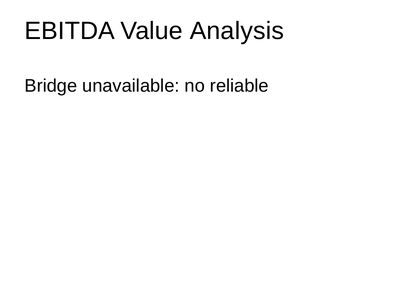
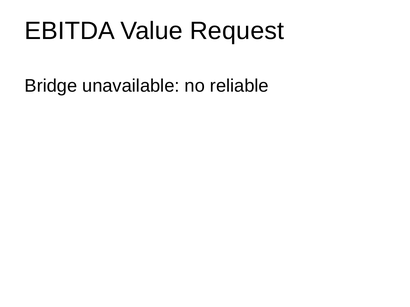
Analysis: Analysis -> Request (237, 31)
